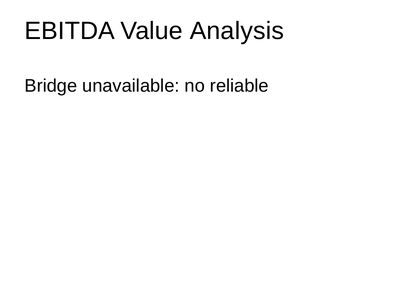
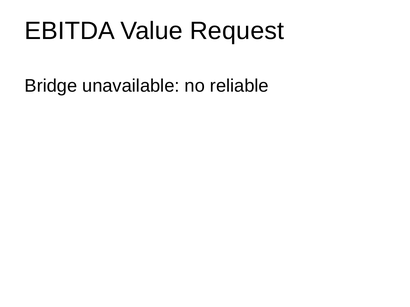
Analysis: Analysis -> Request (237, 31)
